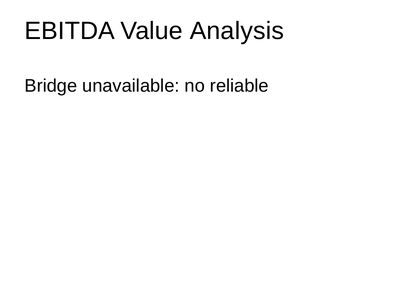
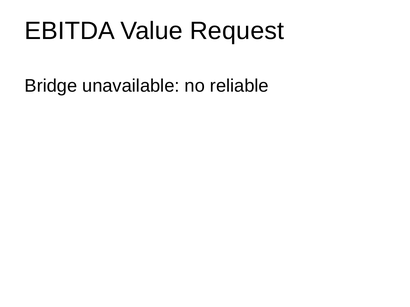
Analysis: Analysis -> Request (237, 31)
